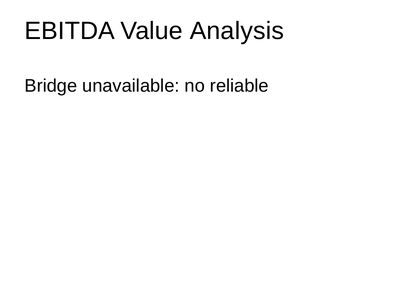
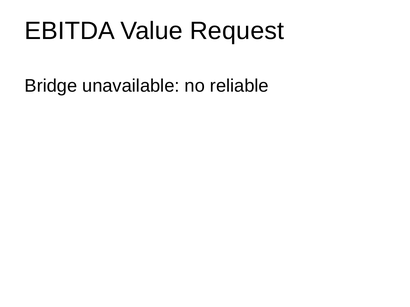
Analysis: Analysis -> Request (237, 31)
